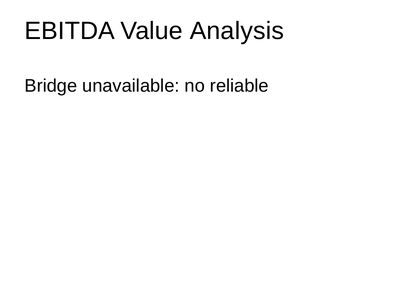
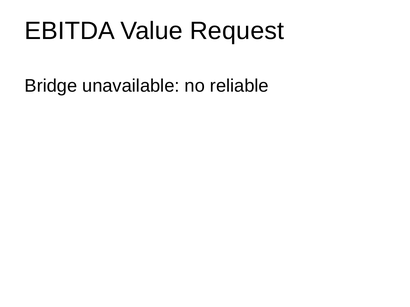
Analysis: Analysis -> Request (237, 31)
